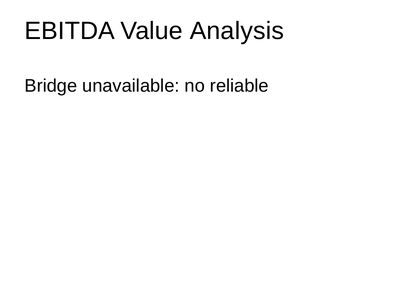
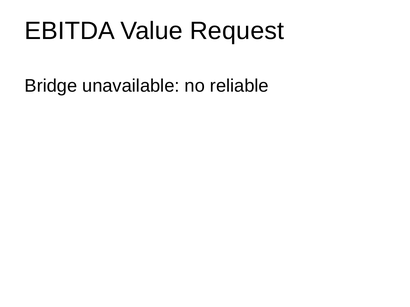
Analysis: Analysis -> Request (237, 31)
